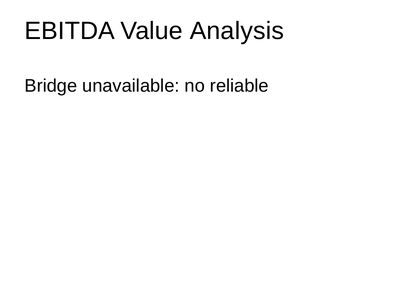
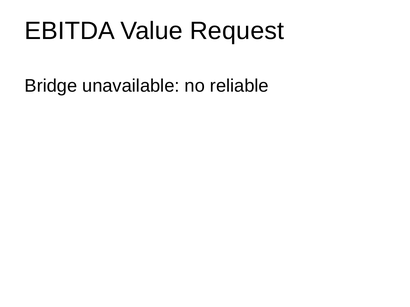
Analysis: Analysis -> Request (237, 31)
